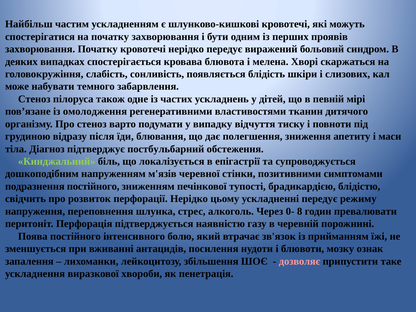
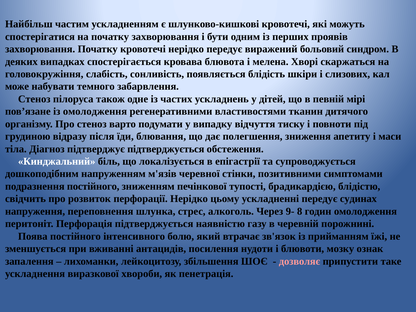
пiдтверджує постбульбарний: постбульбарний -> пiдтверджується (166, 149)
Кинджальний colour: light green -> white (57, 161)
режиму: режиму -> судинах (358, 199)
0-: 0- -> 9- (290, 211)
годин превалювати: превалювати -> омолодження (365, 211)
